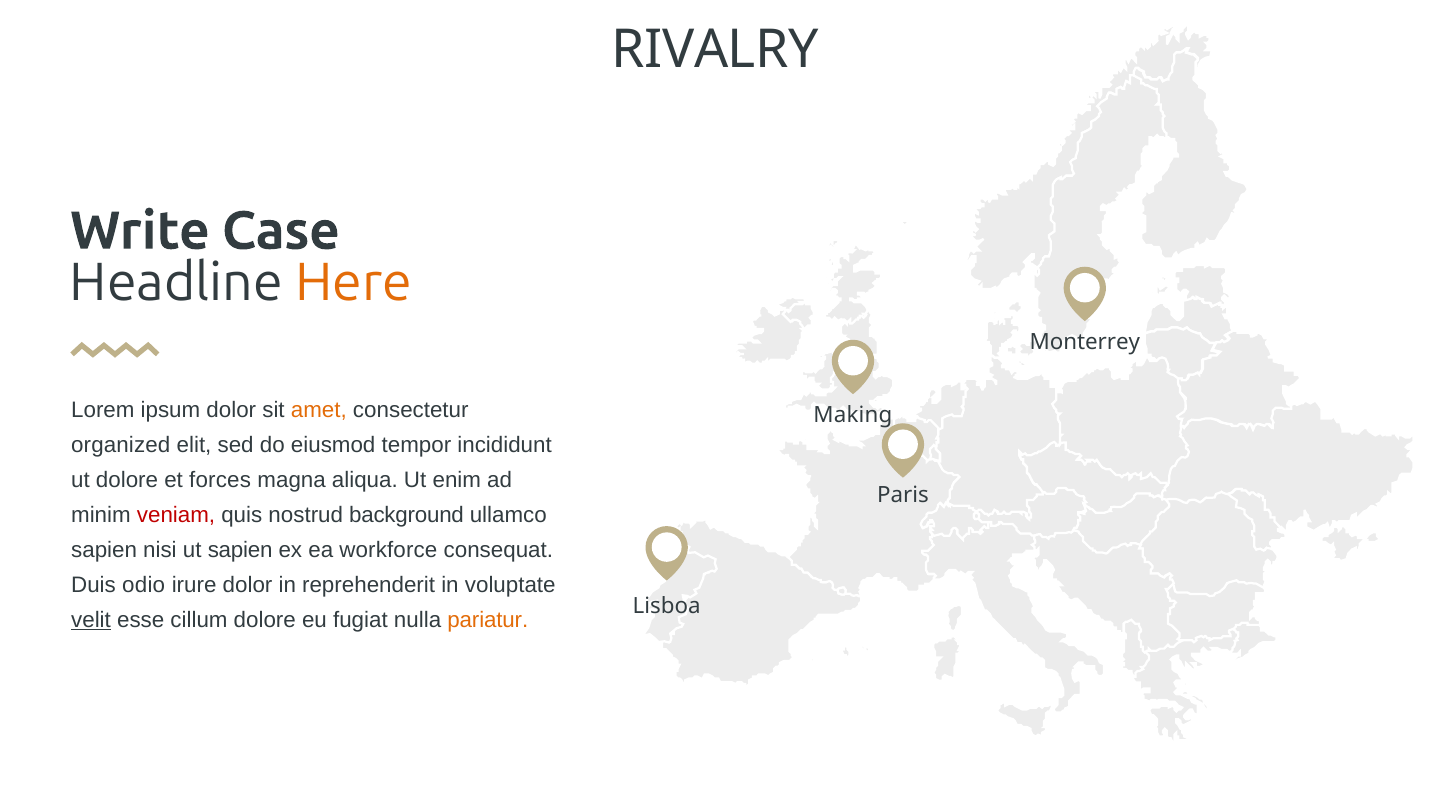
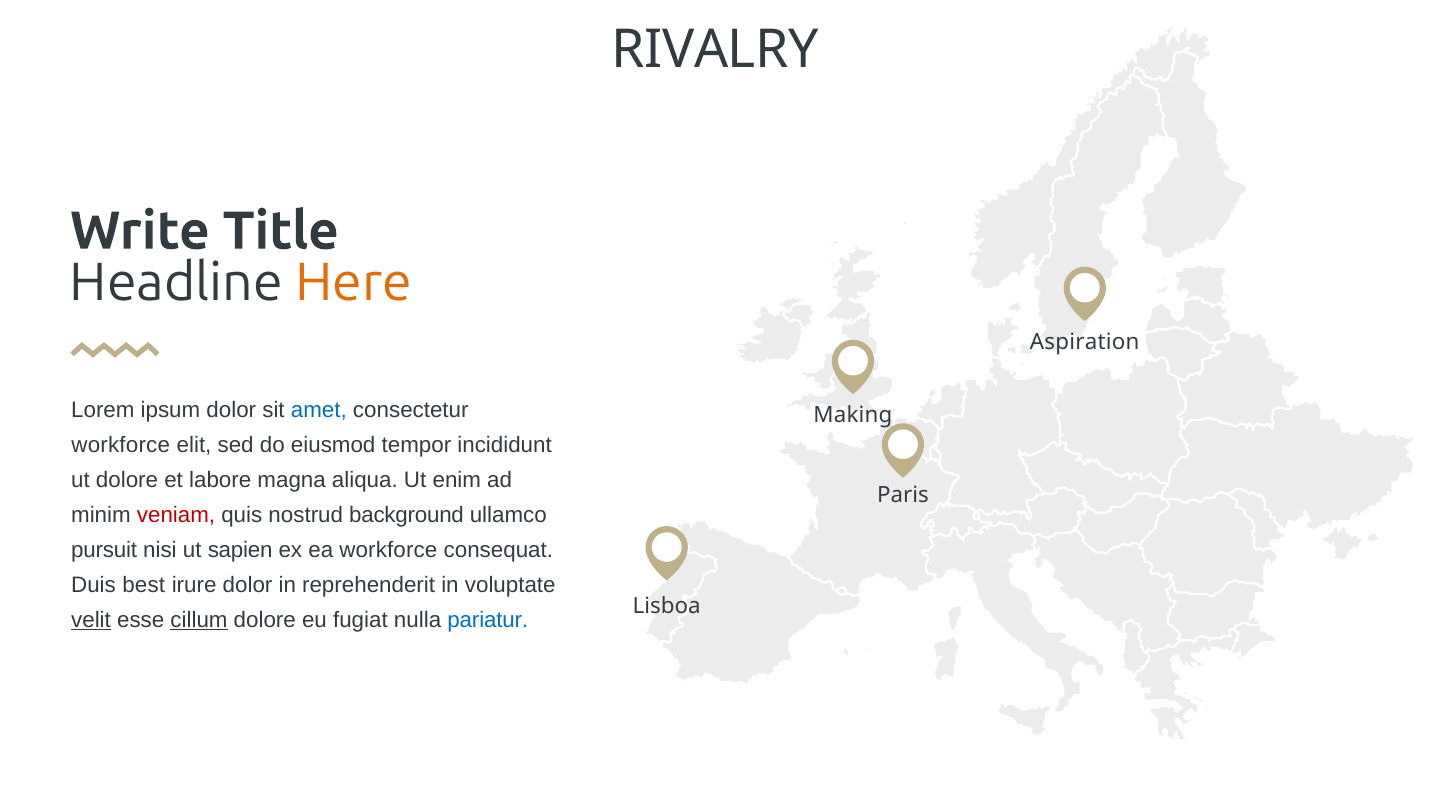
Case: Case -> Title (281, 231)
Monterrey: Monterrey -> Aspiration (1085, 342)
amet colour: orange -> blue (319, 410)
organized: organized -> workforce (121, 445)
forces: forces -> labore (220, 480)
sapien: sapien -> pursuit (104, 550)
odio: odio -> best (144, 585)
cillum underline: none -> present (199, 620)
pariatur colour: orange -> blue (488, 620)
